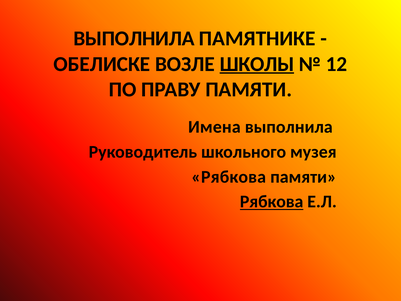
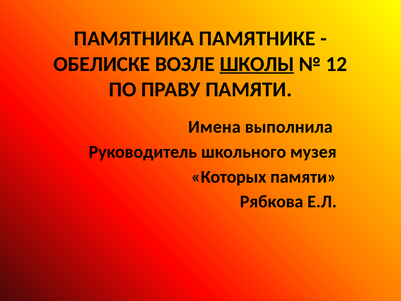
ВЫПОЛНИЛА: ВЫПОЛНИЛА -> ПАМЯТНИКА (134, 39)
Рябкова: Рябкова -> Которых (229, 177)
Рябкова underline: present -> none (272, 202)
